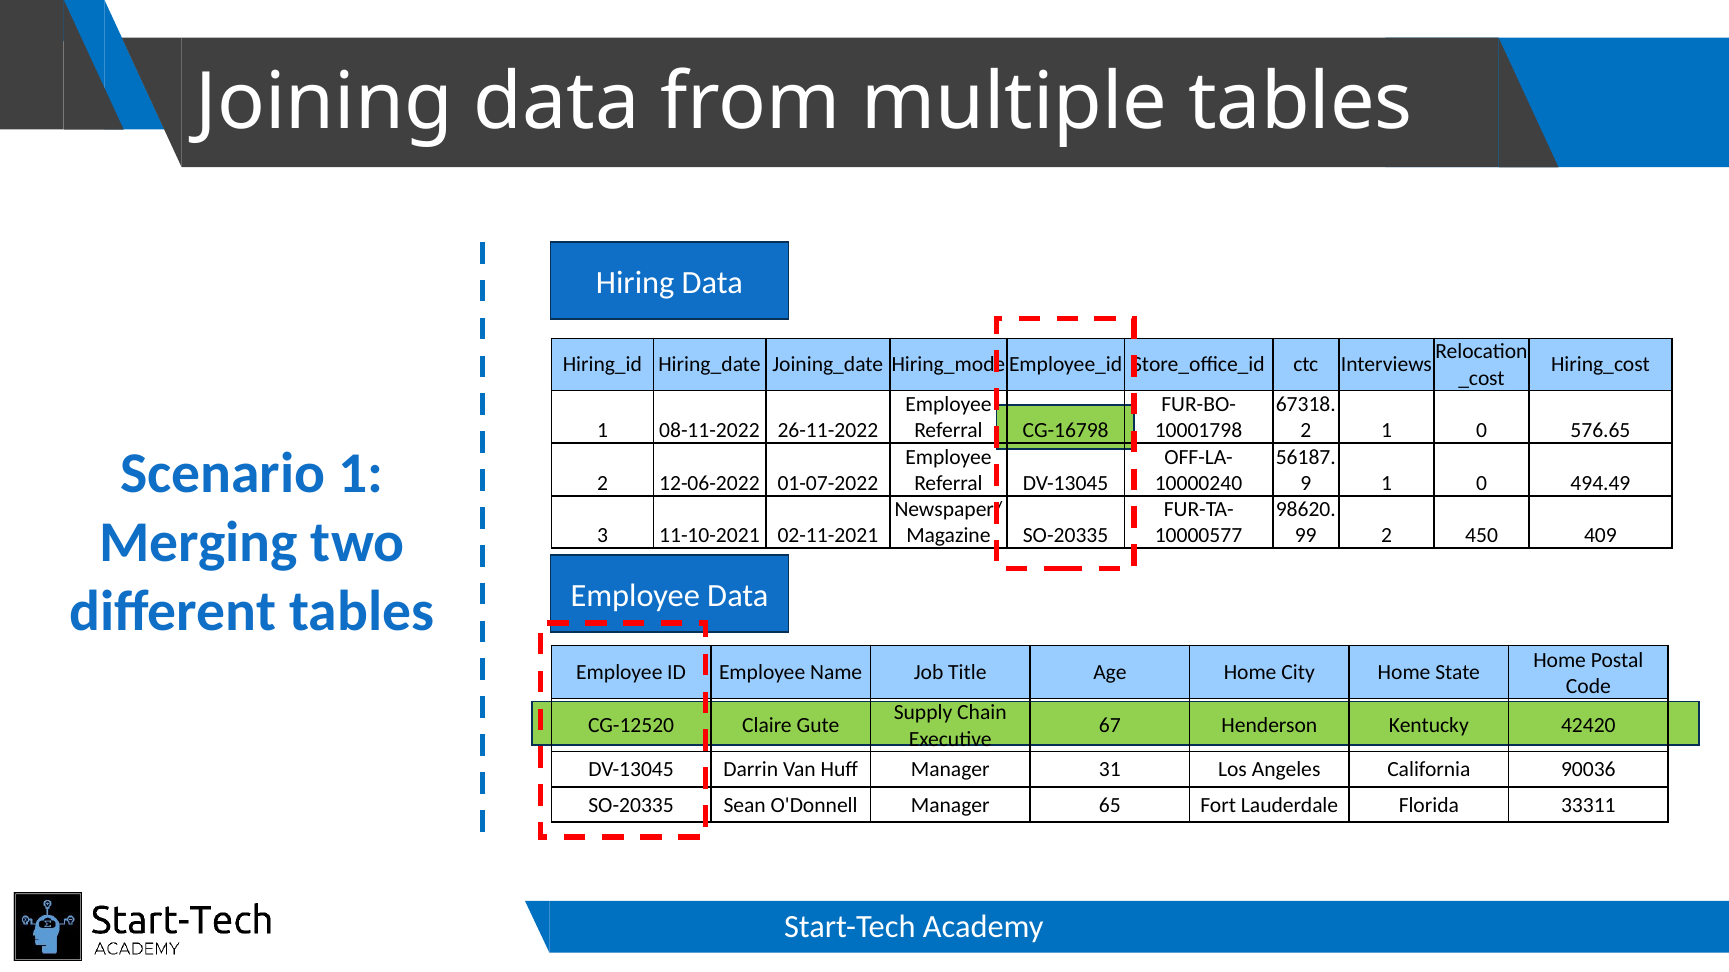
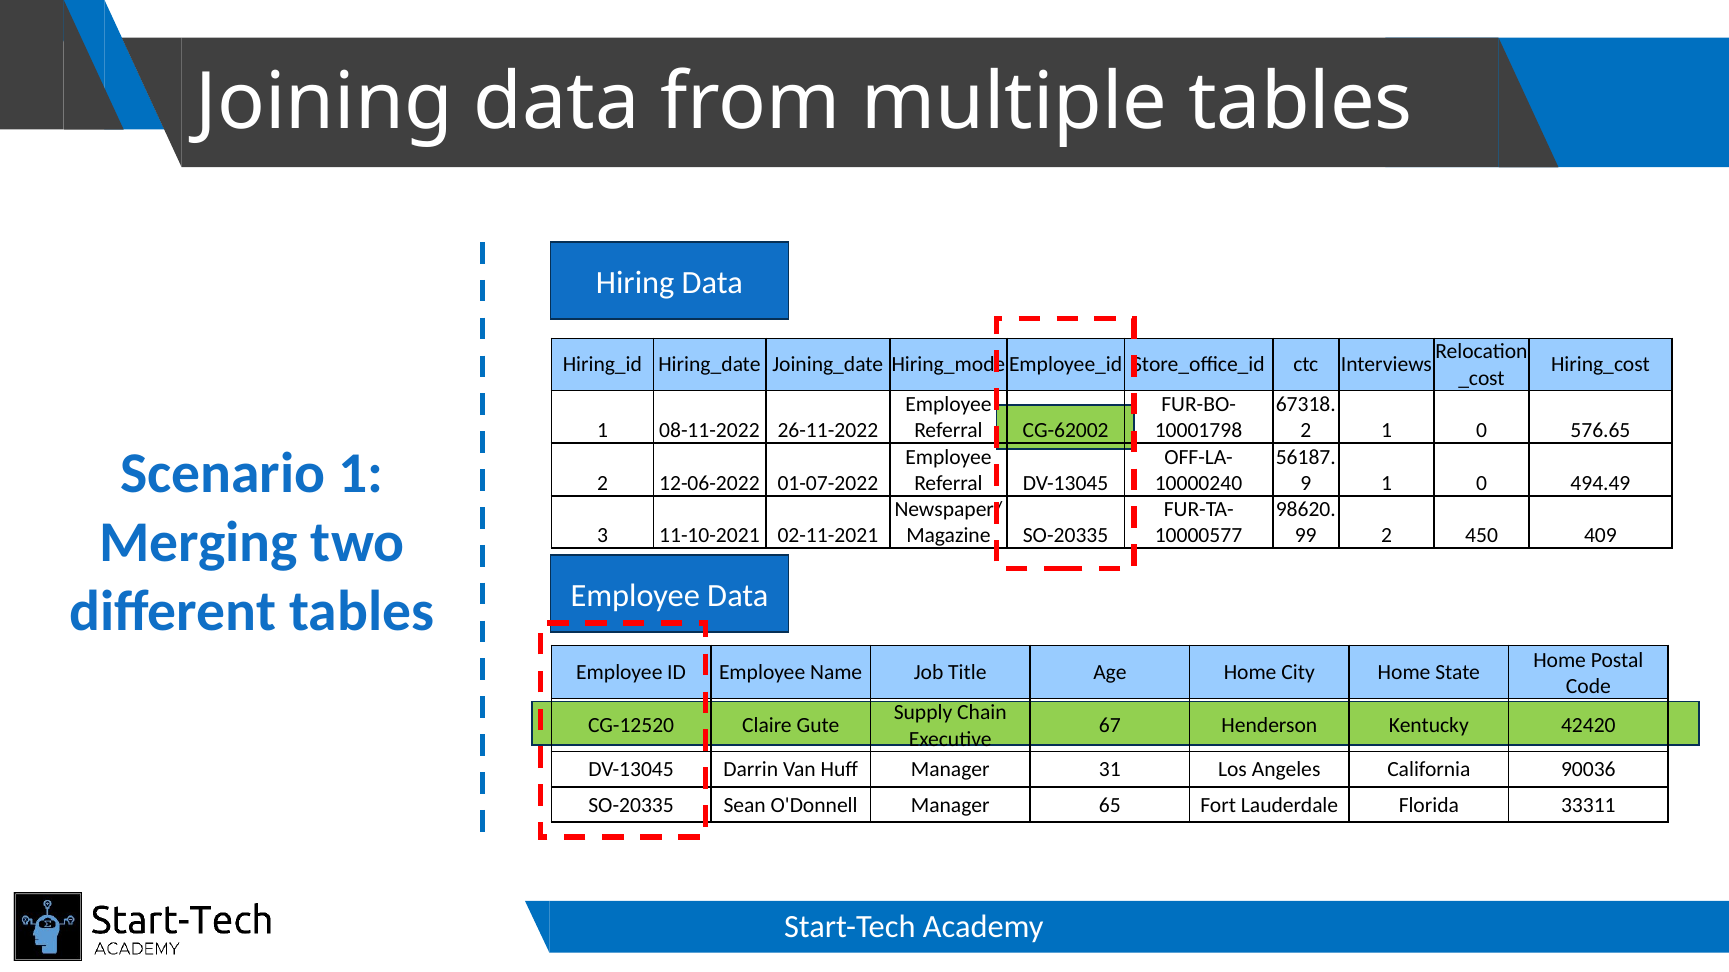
CG-16798: CG-16798 -> CG-62002 (1066, 431)
